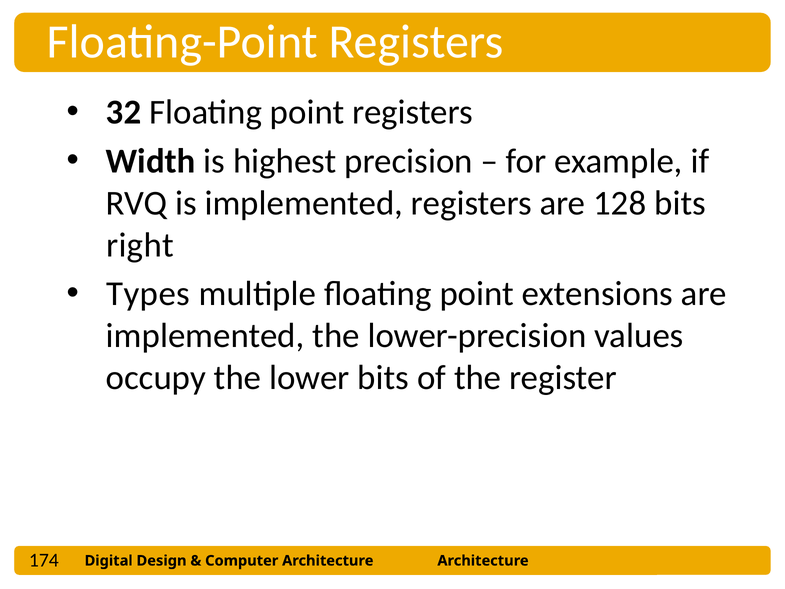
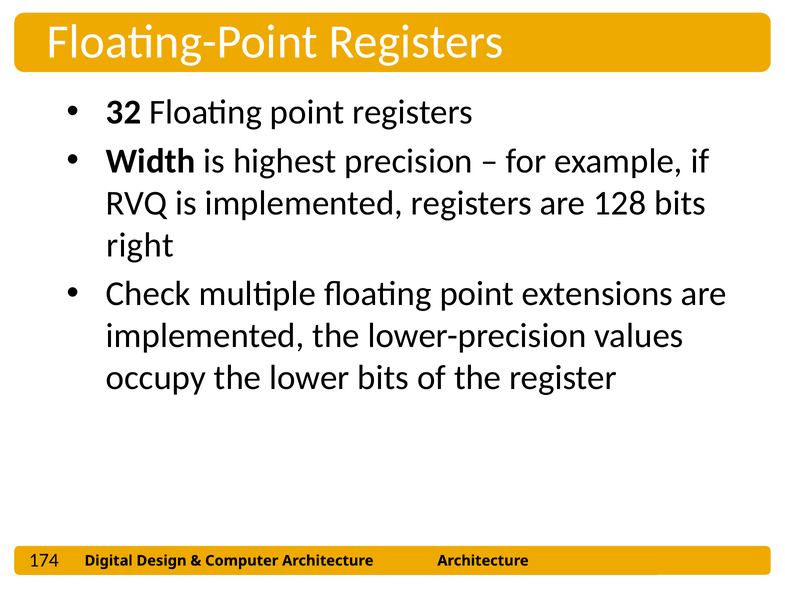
Types: Types -> Check (148, 294)
